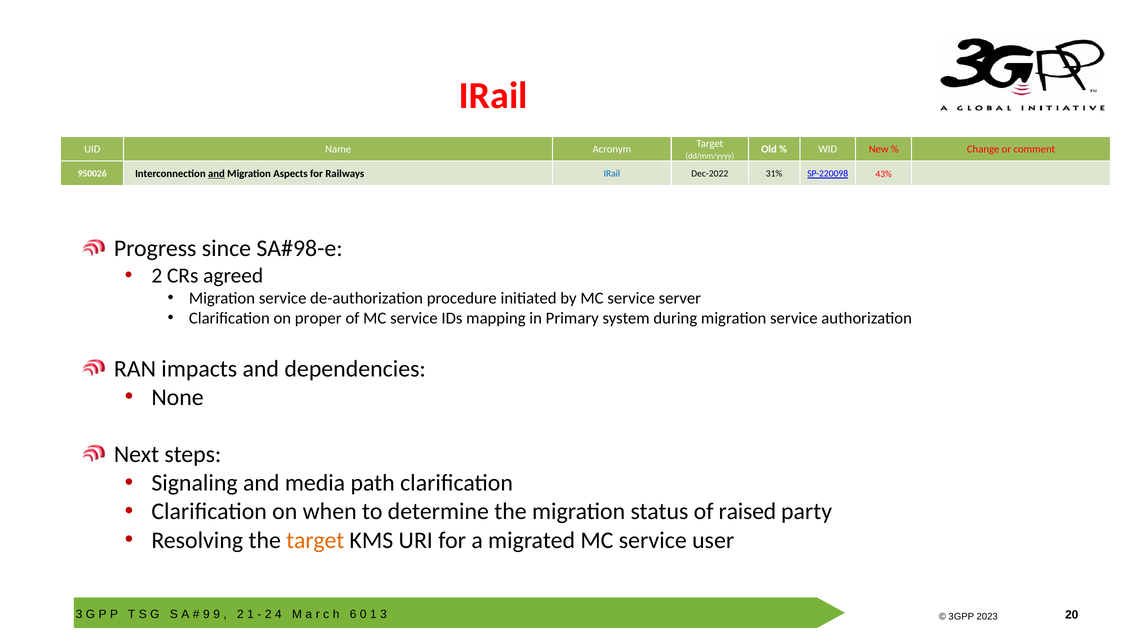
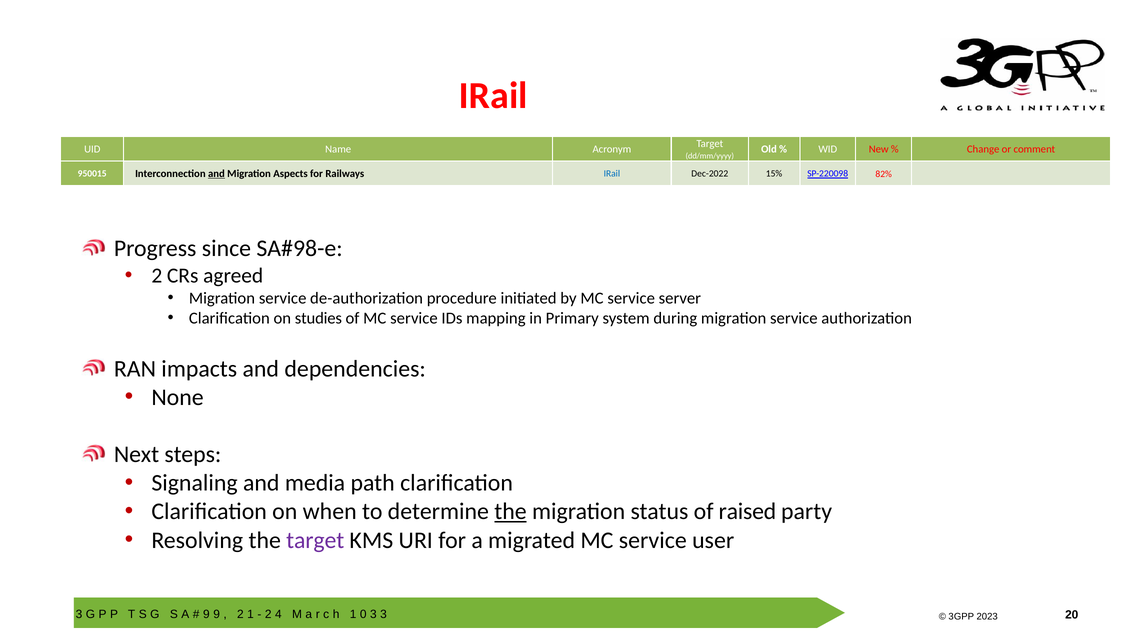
950026: 950026 -> 950015 (92, 174)
31%: 31% -> 15% (774, 174)
43%: 43% -> 82% (884, 174)
proper: proper -> studies (318, 318)
the underline: none -> present (510, 512)
target colour: orange -> purple (315, 540)
6: 6 -> 1 (353, 614)
1: 1 -> 3 (373, 614)
